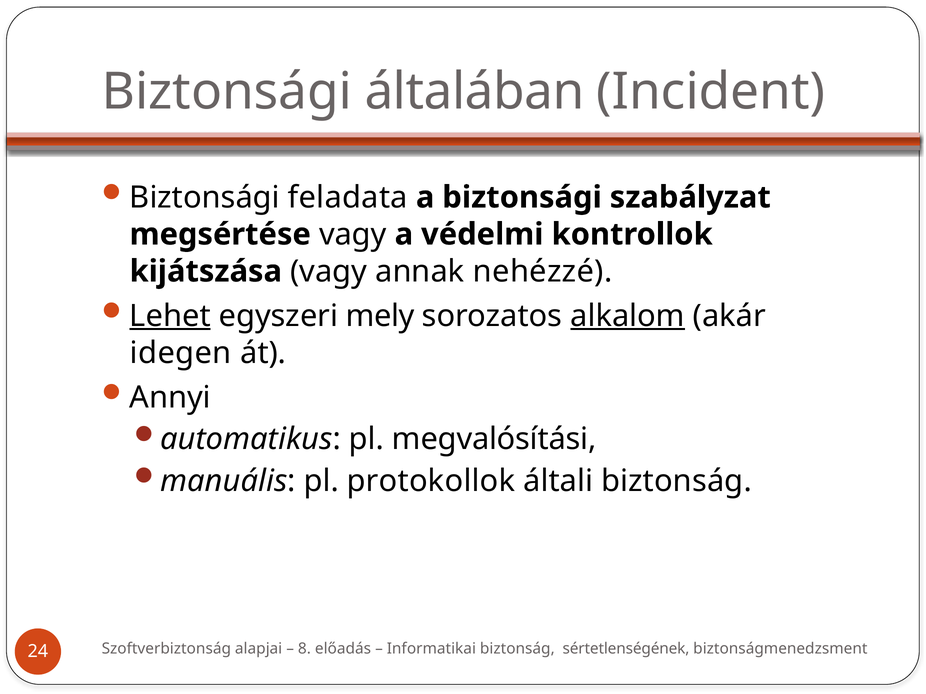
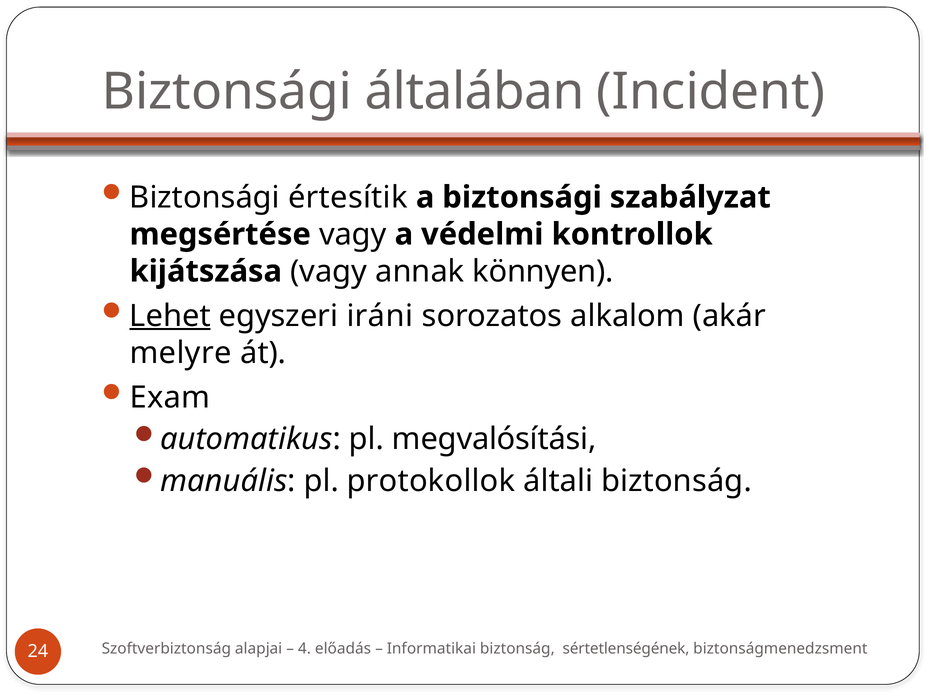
feladata: feladata -> értesítik (348, 197)
nehézzé: nehézzé -> könnyen (543, 272)
mely: mely -> iráni (380, 316)
alkalom underline: present -> none (628, 316)
idegen: idegen -> melyre (181, 353)
Annyi: Annyi -> Exam (170, 398)
8: 8 -> 4 (304, 649)
